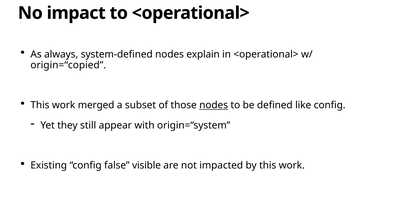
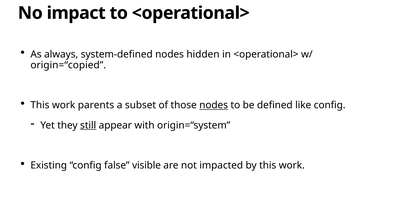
explain: explain -> hidden (203, 54)
merged: merged -> parents (96, 105)
still underline: none -> present (88, 125)
